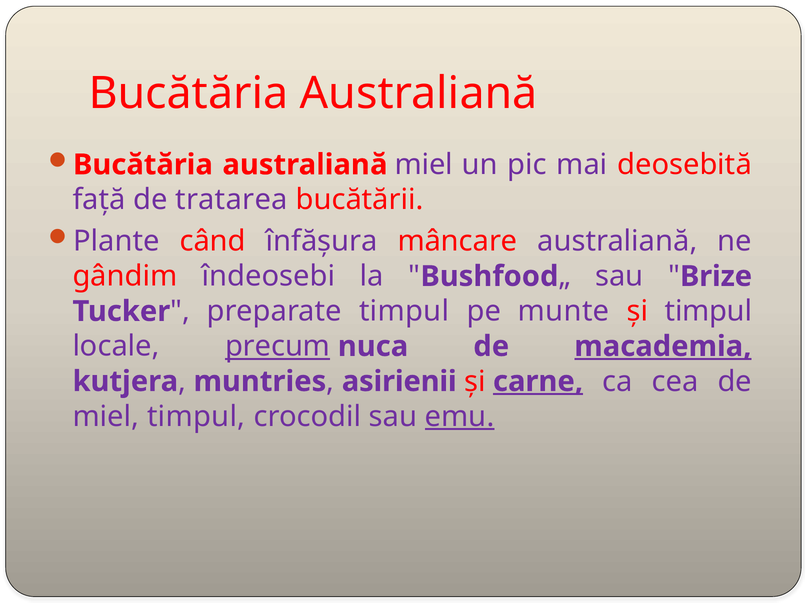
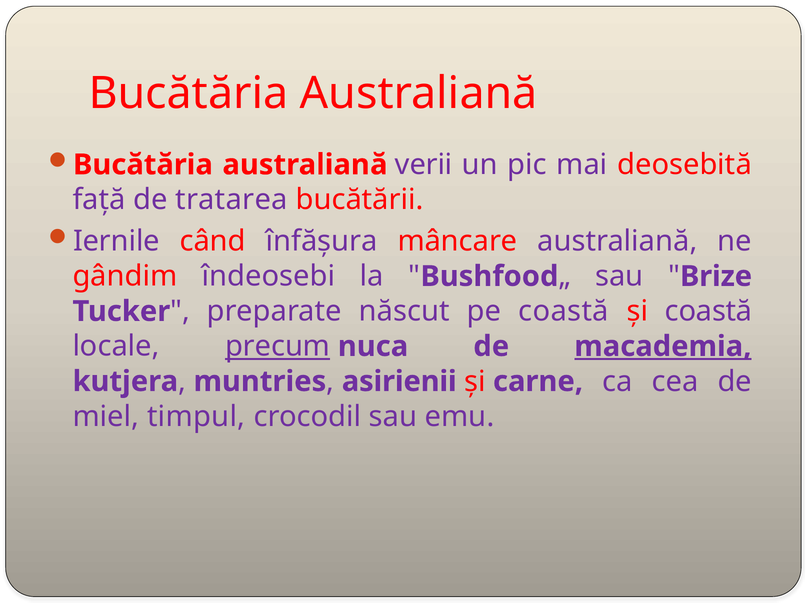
australiană miel: miel -> verii (424, 165)
Plante: Plante -> Iernile (116, 241)
preparate timpul: timpul -> născut (404, 311)
pe munte: munte -> coastă (564, 311)
și timpul: timpul -> coastă (709, 311)
carne underline: present -> none (538, 382)
emu underline: present -> none (460, 417)
